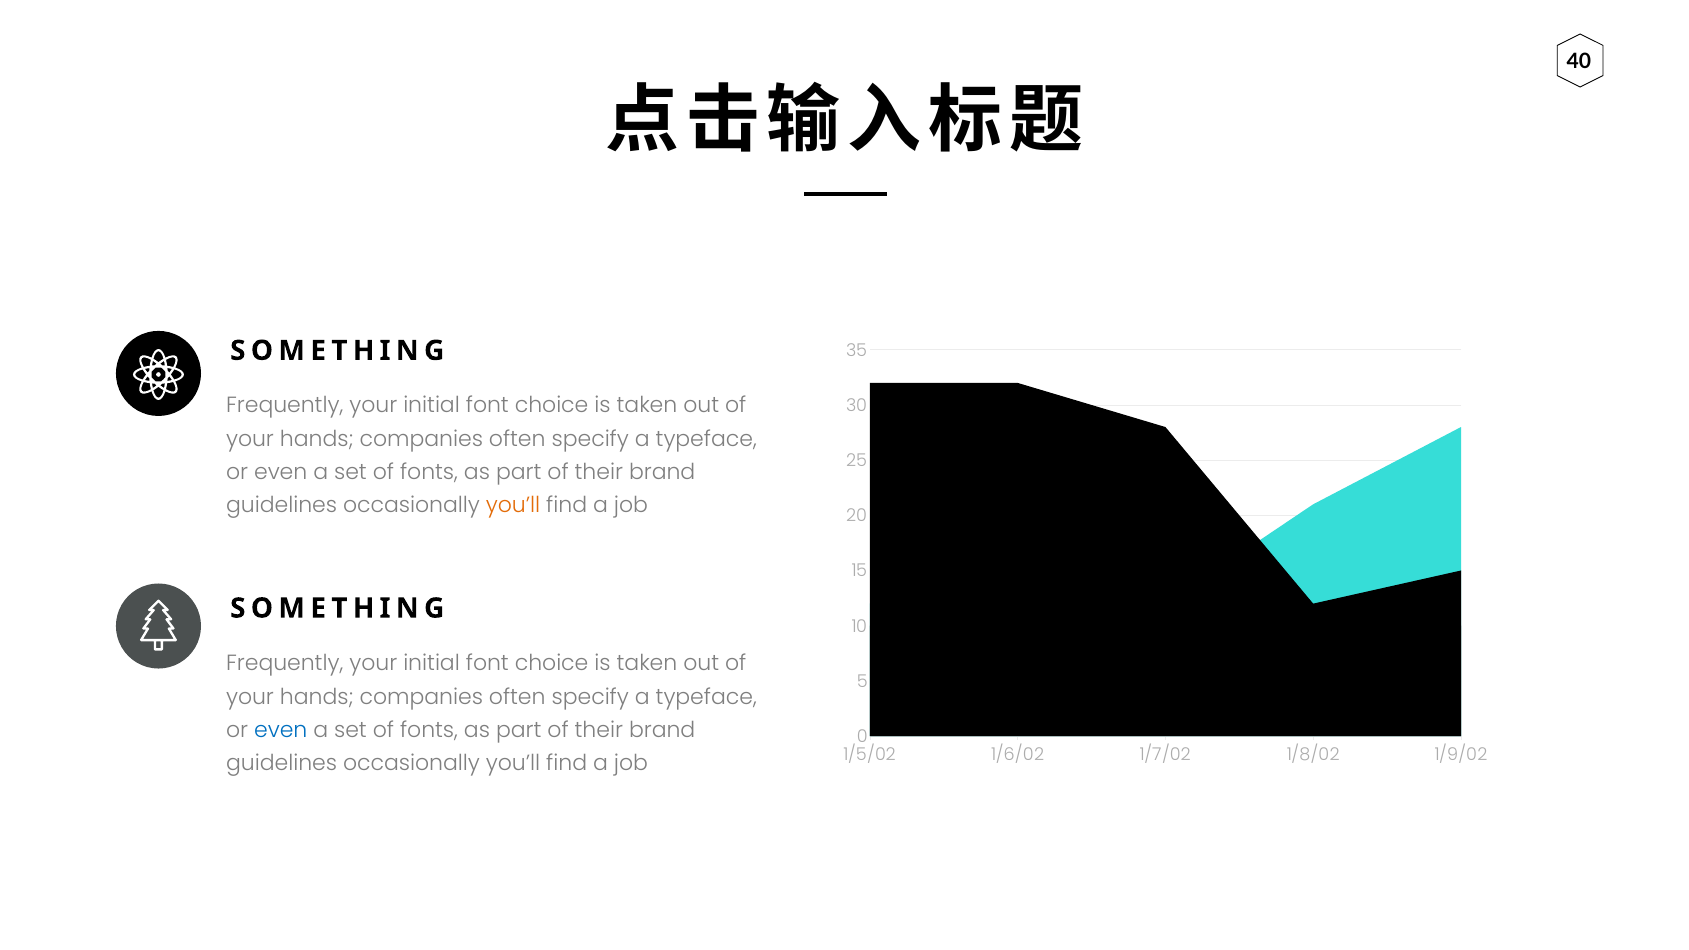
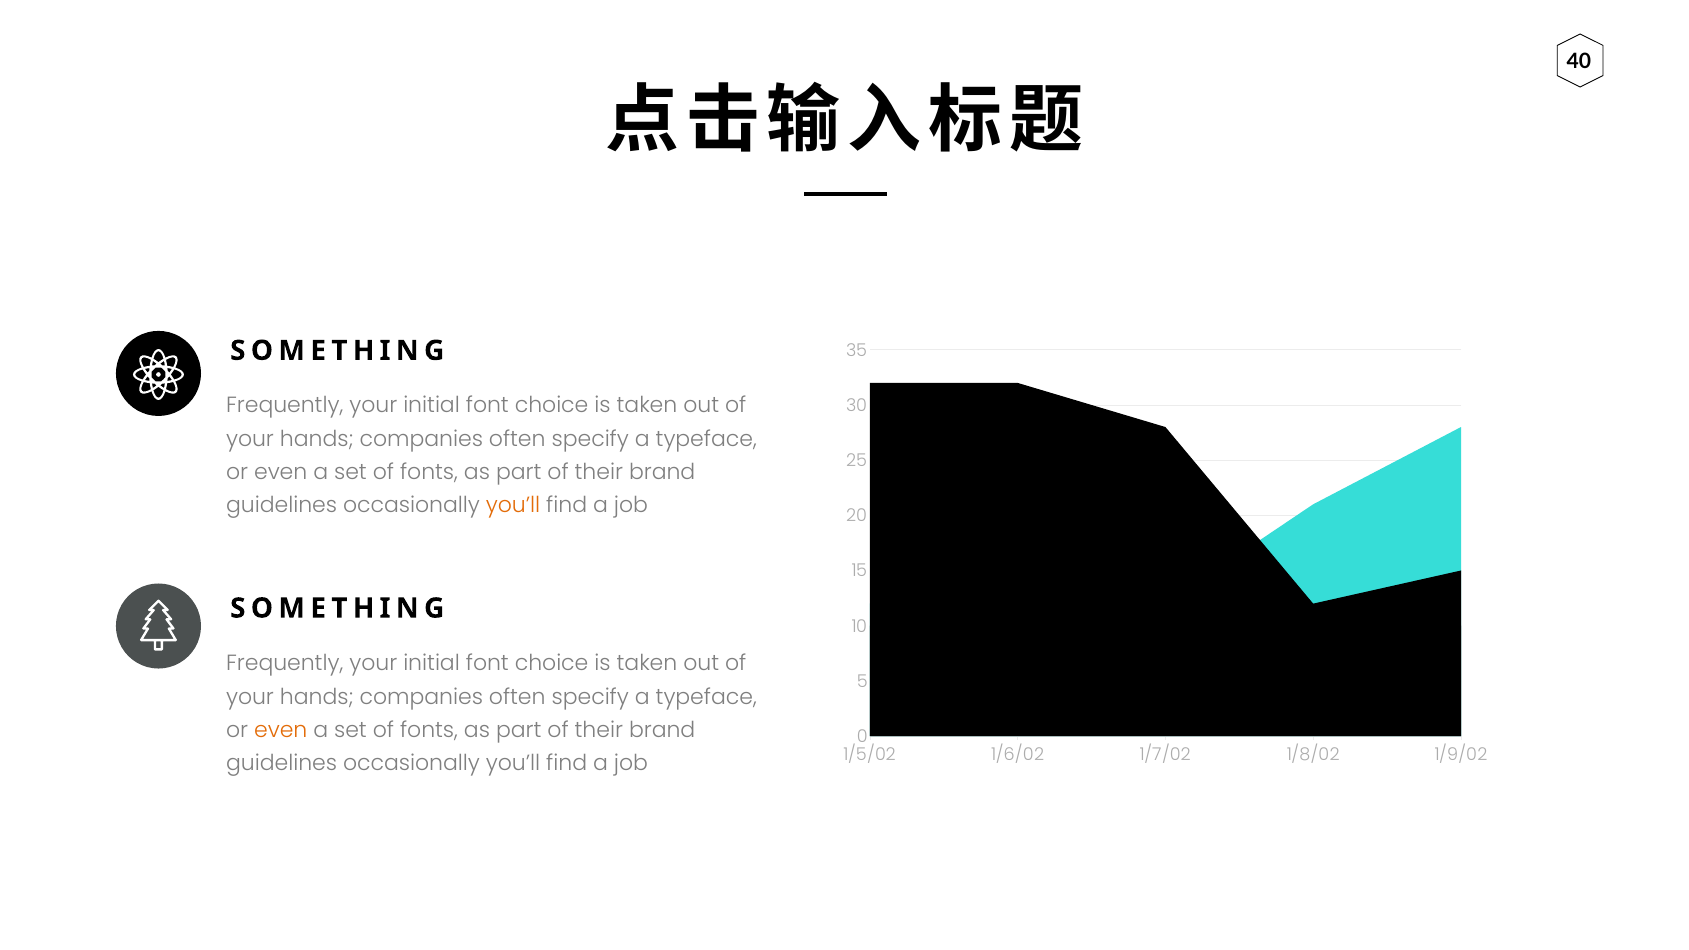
even colour: blue -> orange (281, 730)
